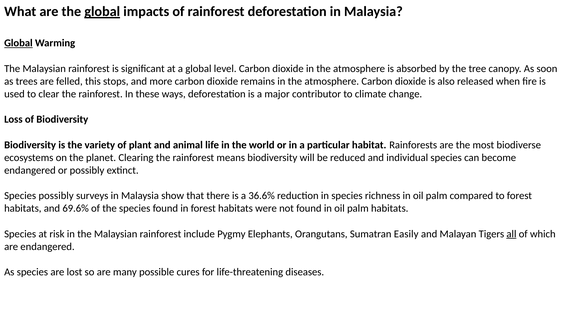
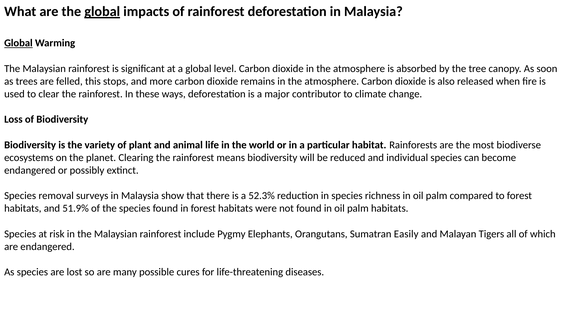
Species possibly: possibly -> removal (56, 196)
36.6%: 36.6% -> 52.3% (262, 196)
69.6%: 69.6% -> 51.9% (76, 208)
all underline: present -> none (511, 234)
